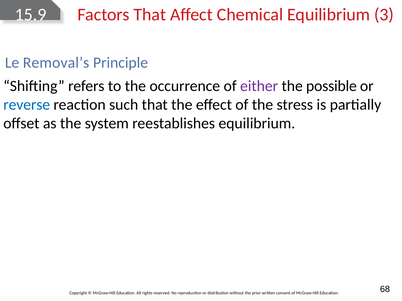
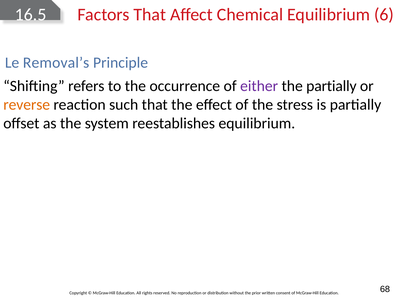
15.9: 15.9 -> 16.5 (31, 15)
3: 3 -> 6 (384, 15)
the possible: possible -> partially (331, 86)
reverse colour: blue -> orange (27, 105)
